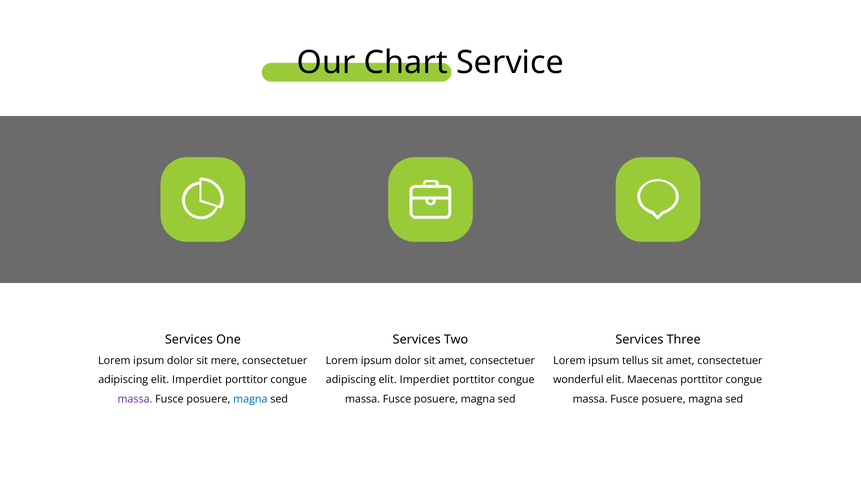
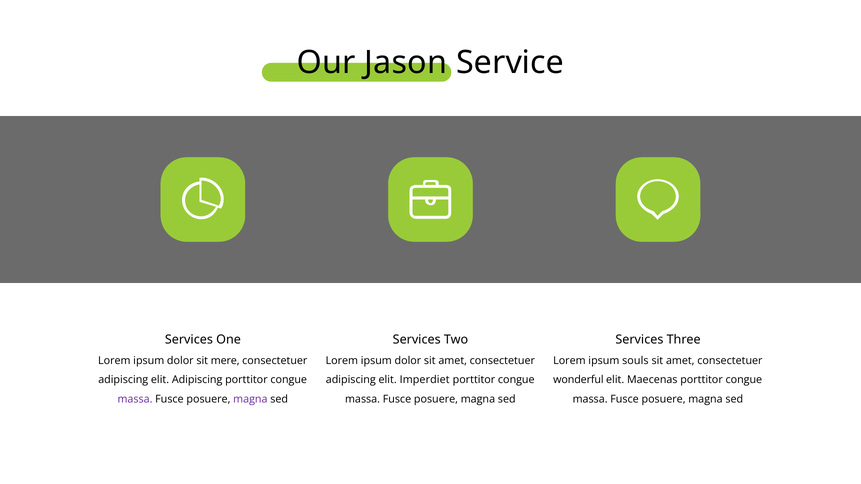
Chart: Chart -> Jason (406, 63)
tellus: tellus -> souls (635, 361)
Imperdiet: Imperdiet -> Adipiscing (197, 380)
magna colour: blue -> purple (250, 400)
